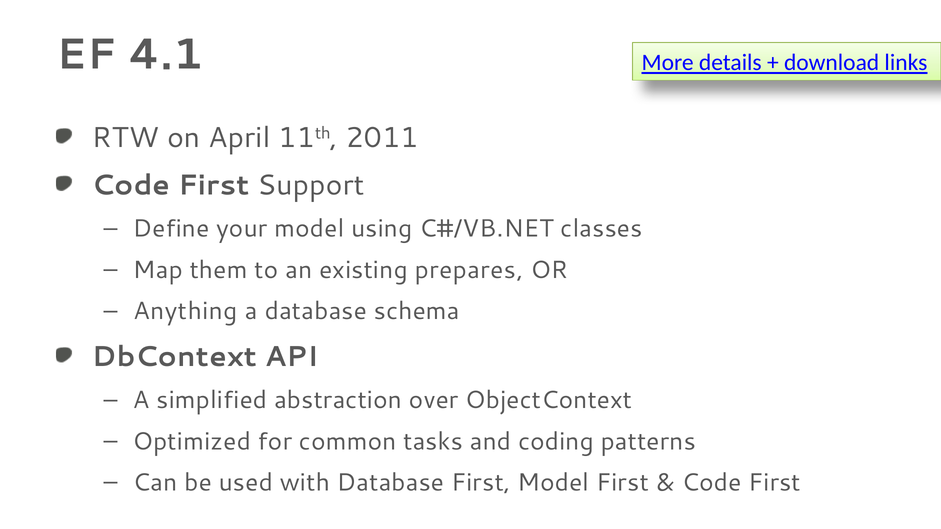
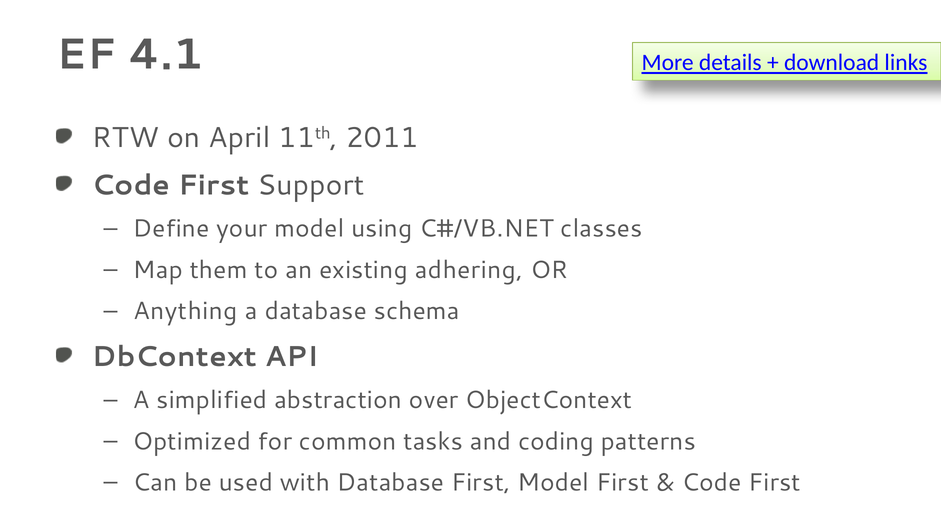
prepares: prepares -> adhering (469, 270)
